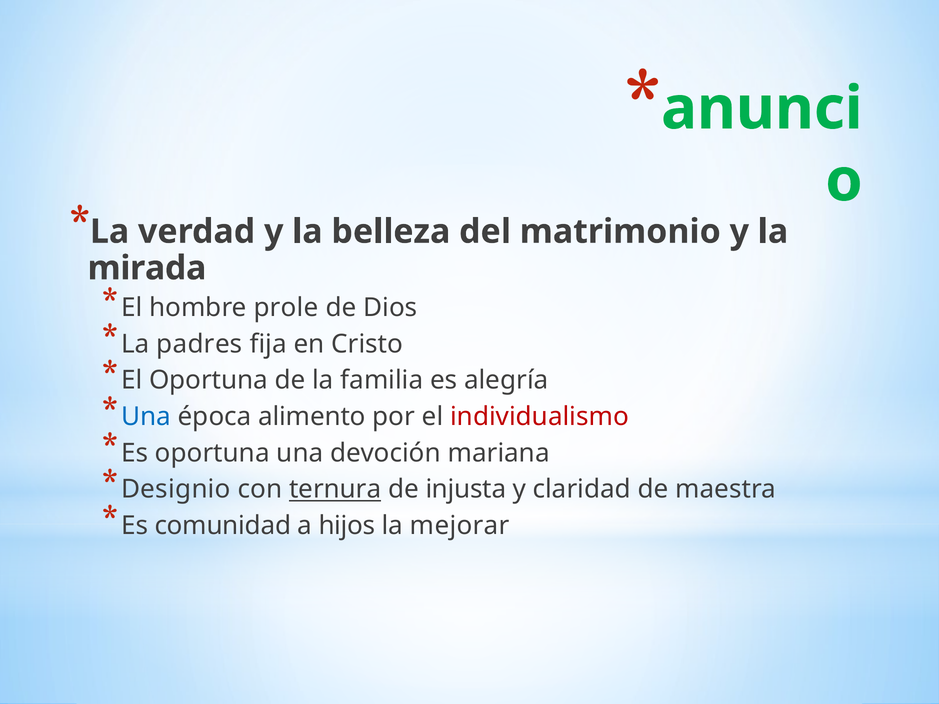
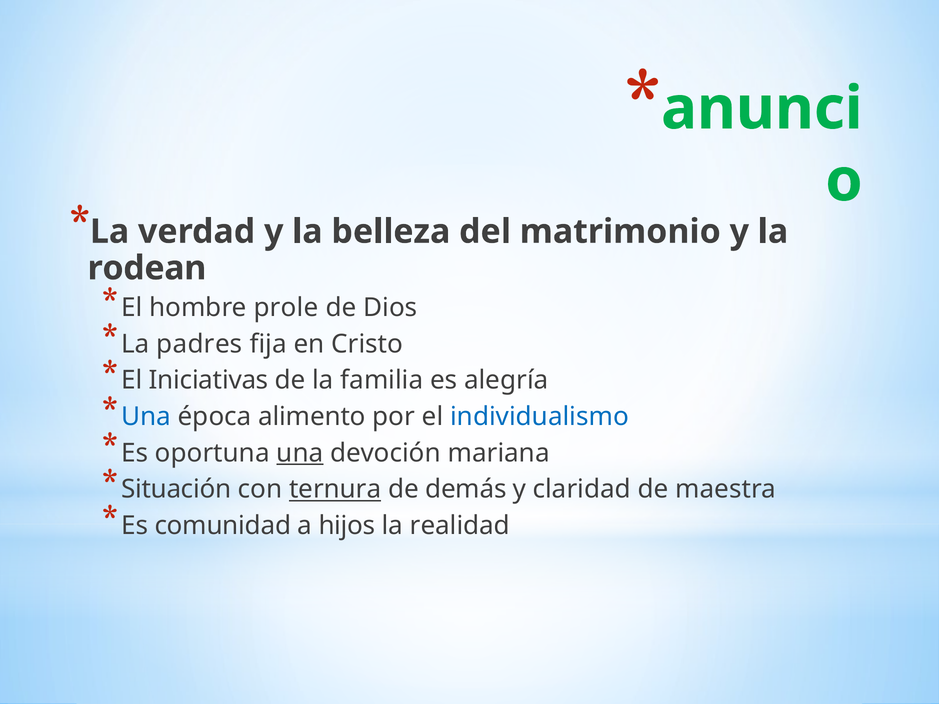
mirada: mirada -> rodean (147, 268)
El Oportuna: Oportuna -> Iniciativas (209, 380)
individualismo colour: red -> blue (540, 417)
una underline: none -> present (300, 453)
Designio: Designio -> Situación (176, 490)
injusta: injusta -> demás (466, 490)
mejorar: mejorar -> realidad (460, 526)
